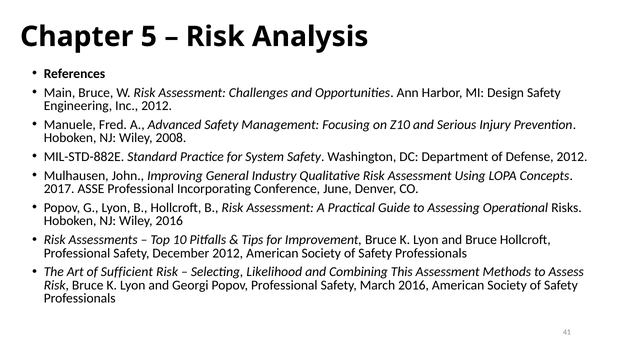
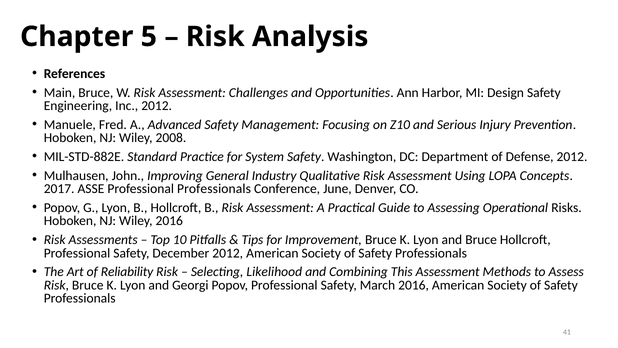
Professional Incorporating: Incorporating -> Professionals (214, 189)
Sufficient: Sufficient -> Reliability (127, 272)
